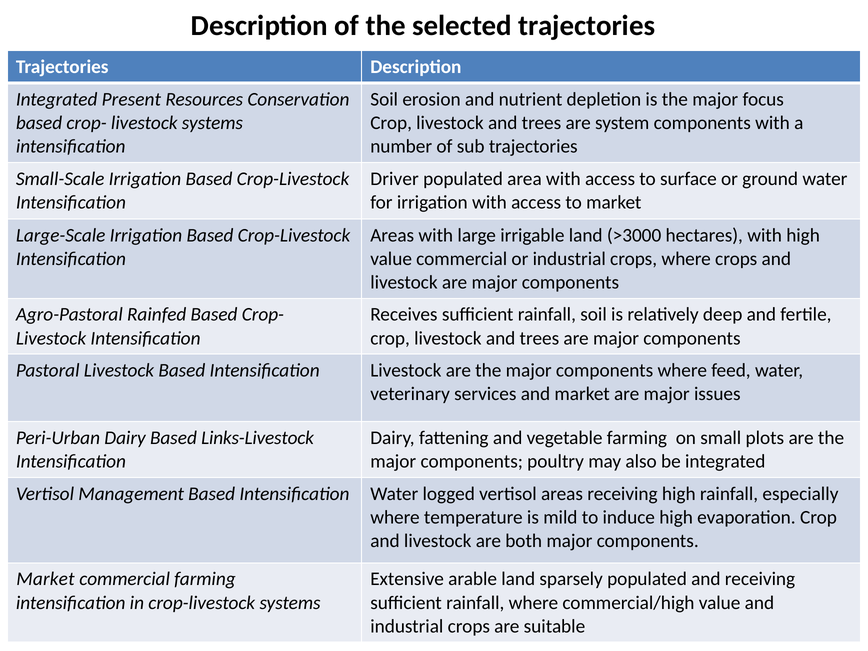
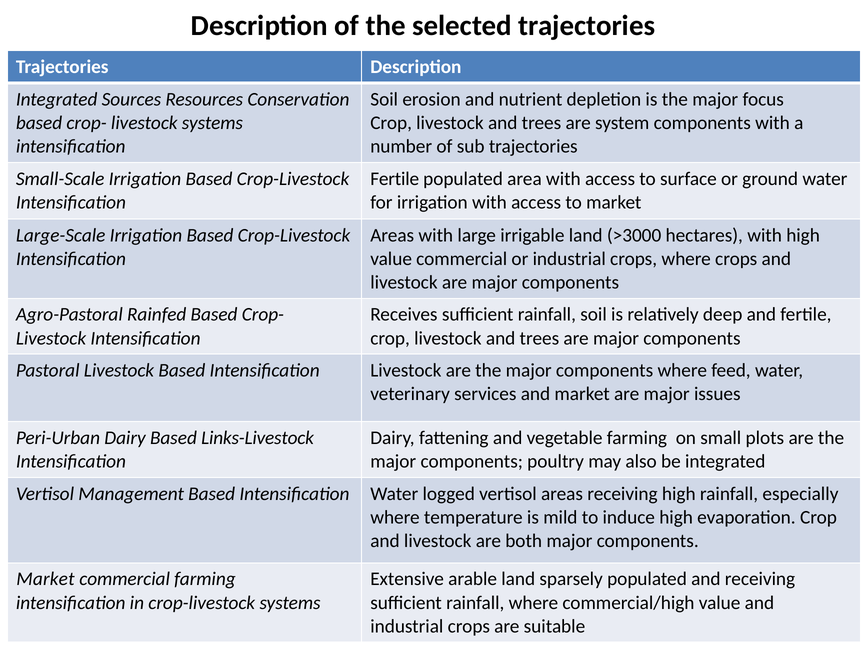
Present: Present -> Sources (131, 99)
Driver: Driver -> Fertile (395, 179)
